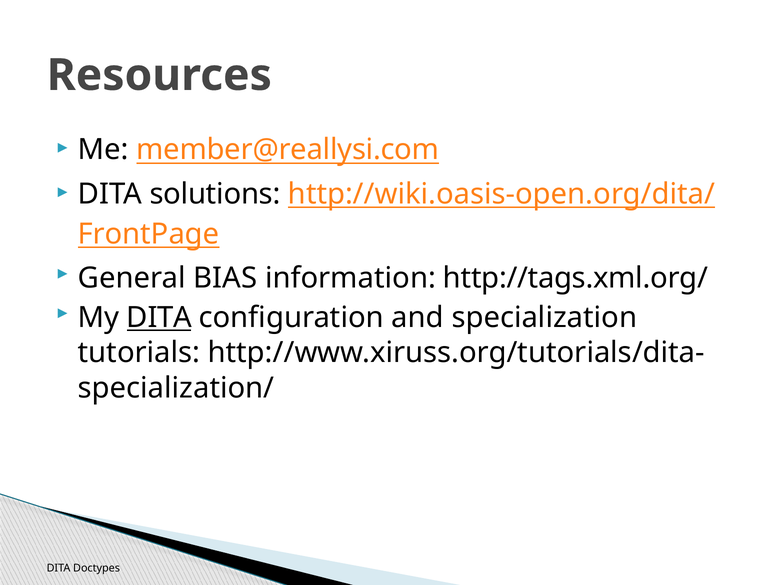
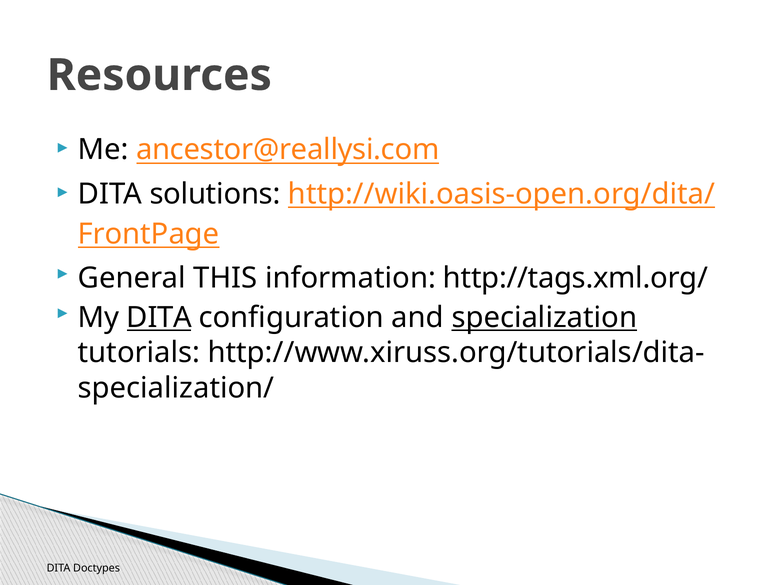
member@reallysi.com: member@reallysi.com -> ancestor@reallysi.com (288, 150)
BIAS: BIAS -> THIS (225, 278)
specialization underline: none -> present (544, 318)
